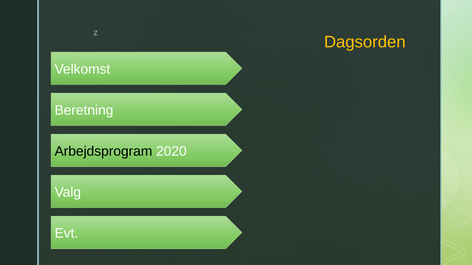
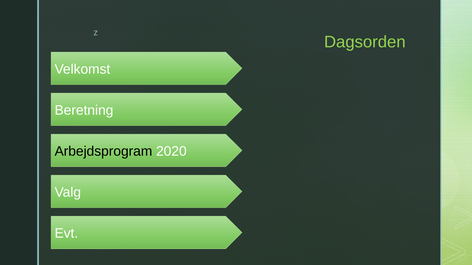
Dagsorden colour: yellow -> light green (365, 42)
